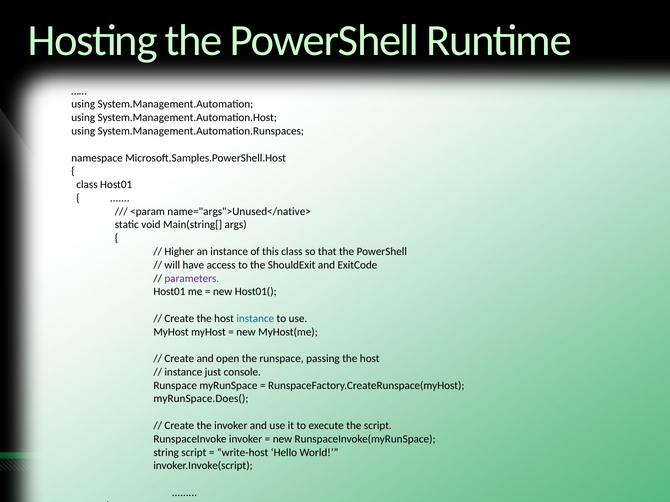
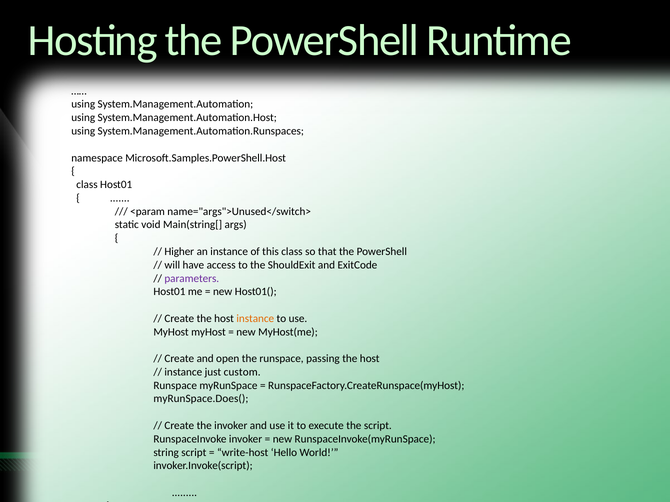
name="args">Unused</native>: name="args">Unused</native> -> name="args">Unused</switch> (239, 212)
instance colour: blue -> orange (255, 319)
console: console -> custom (242, 372)
